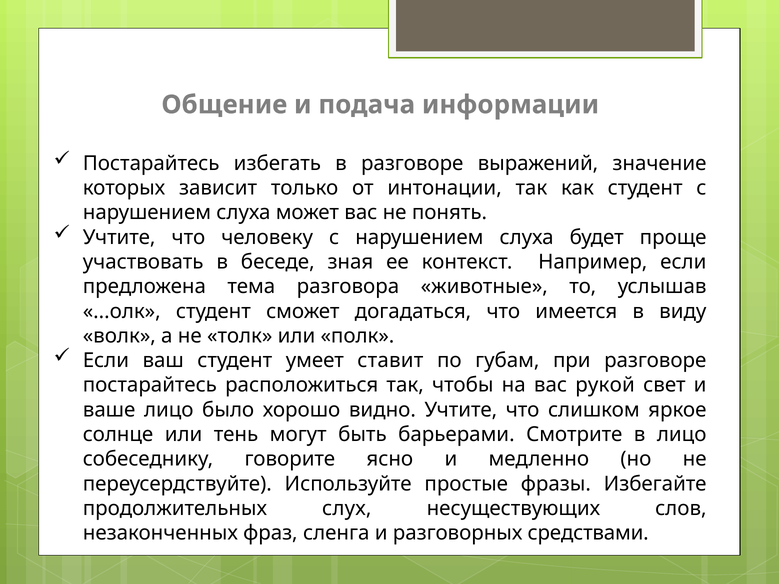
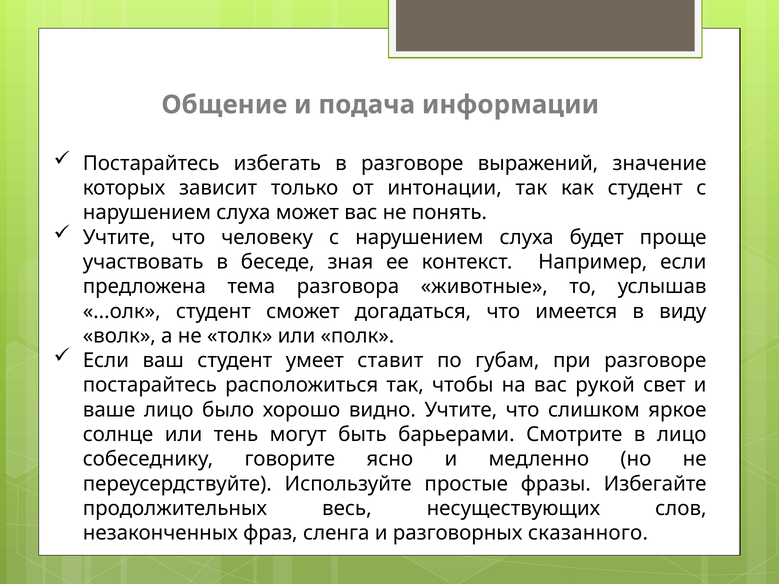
слух: слух -> весь (347, 509)
средствами: средствами -> сказанного (588, 533)
